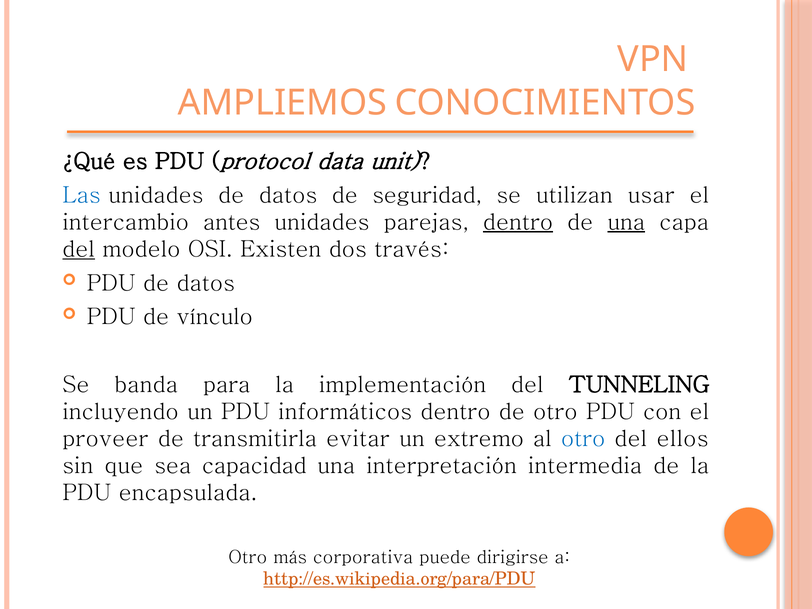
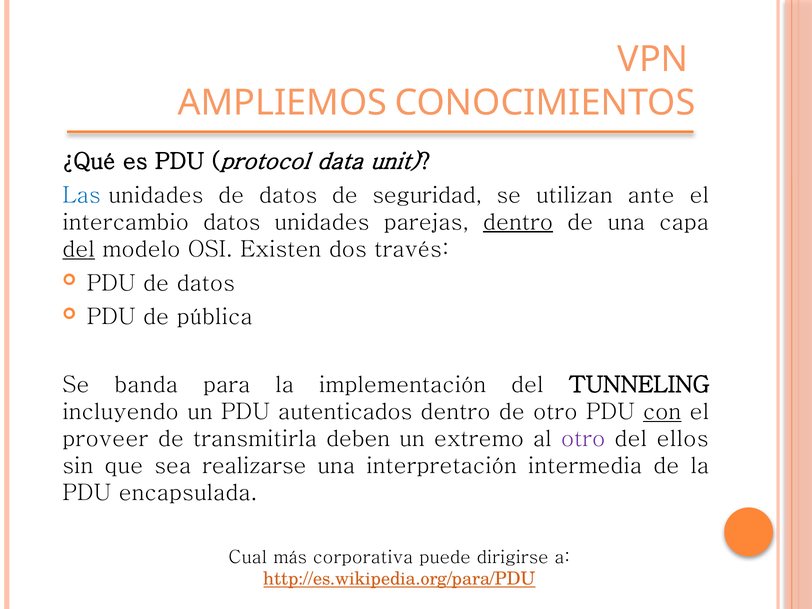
usar: usar -> ante (651, 195)
intercambio antes: antes -> datos (232, 222)
una underline: present -> none (626, 222)
vínculo: vínculo -> pública (215, 317)
informáticos: informáticos -> autenticados (345, 412)
con underline: none -> present (662, 412)
evitar: evitar -> deben (358, 439)
otro colour: blue -> purple (583, 439)
capacidad: capacidad -> realizarse (254, 466)
Otro: Otro -> Cual (248, 557)
